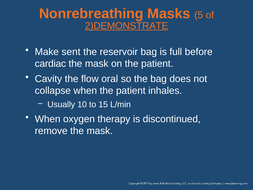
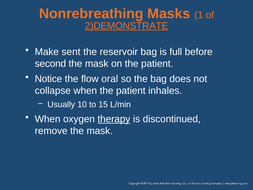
5: 5 -> 1 (199, 15)
cardiac: cardiac -> second (50, 64)
Cavity: Cavity -> Notice (48, 79)
therapy underline: none -> present (114, 119)
